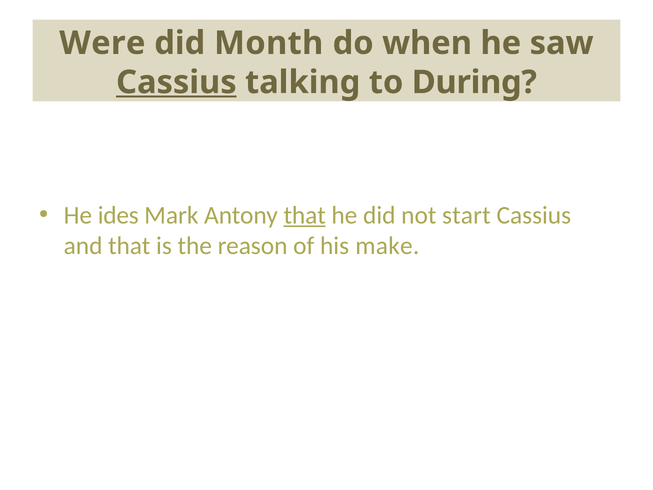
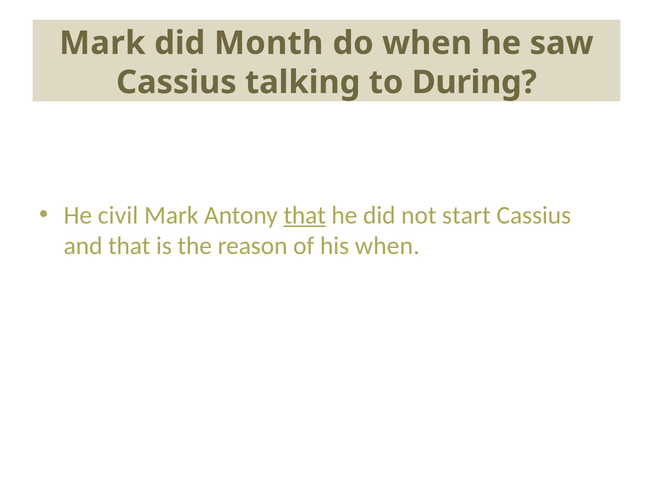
Were: Were -> Mark (102, 43)
Cassius underline: present -> none (176, 82)
ides: ides -> civil (118, 215)
his make: make -> when (387, 246)
